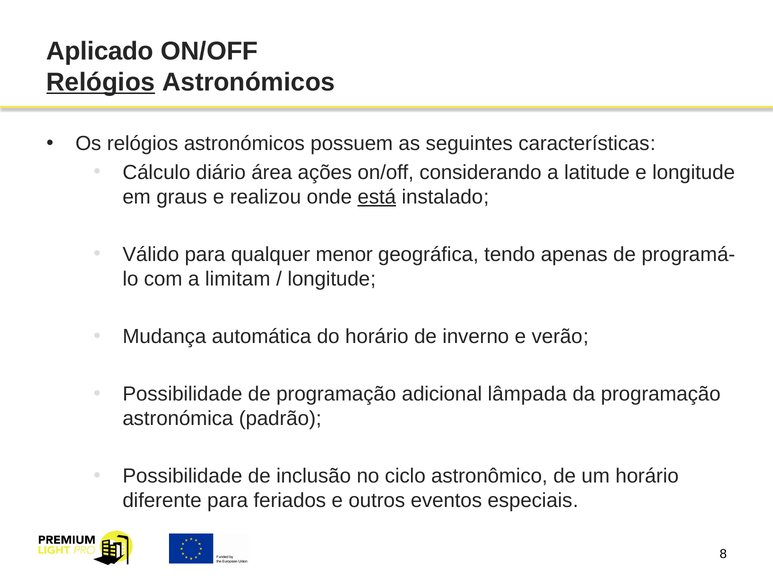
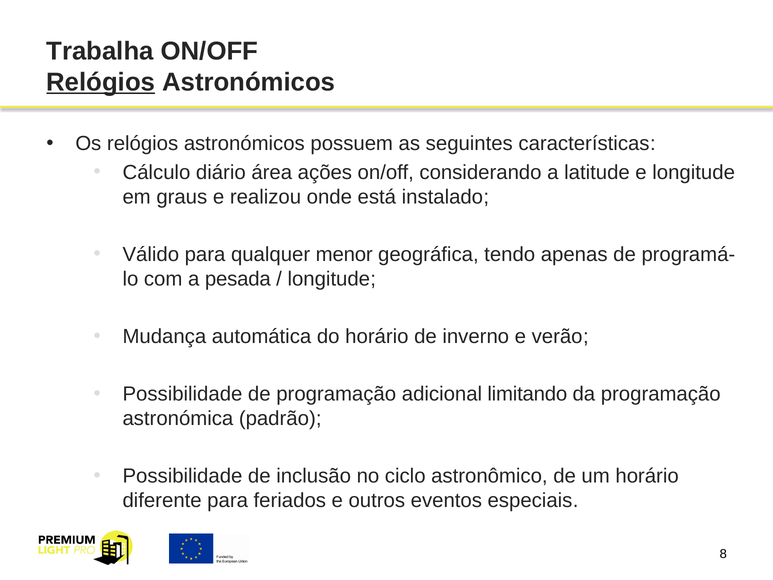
Aplicado: Aplicado -> Trabalha (100, 51)
está underline: present -> none (377, 197)
limitam: limitam -> pesada (238, 279)
lâmpada: lâmpada -> limitando (527, 394)
